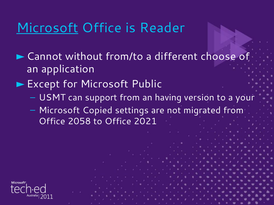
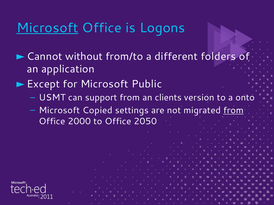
Reader: Reader -> Logons (162, 28)
choose: choose -> folders (218, 56)
having: having -> clients (168, 98)
your: your -> onto (245, 98)
from underline: none -> present (233, 111)
2058: 2058 -> 2000 (79, 122)
2021: 2021 -> 2050 (145, 122)
